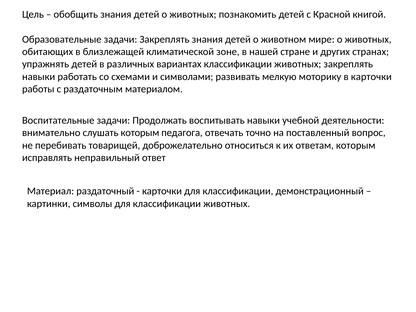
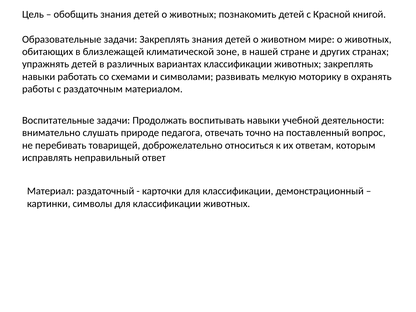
в карточки: карточки -> охранять (371, 77)
слушать которым: которым -> природе (140, 133)
